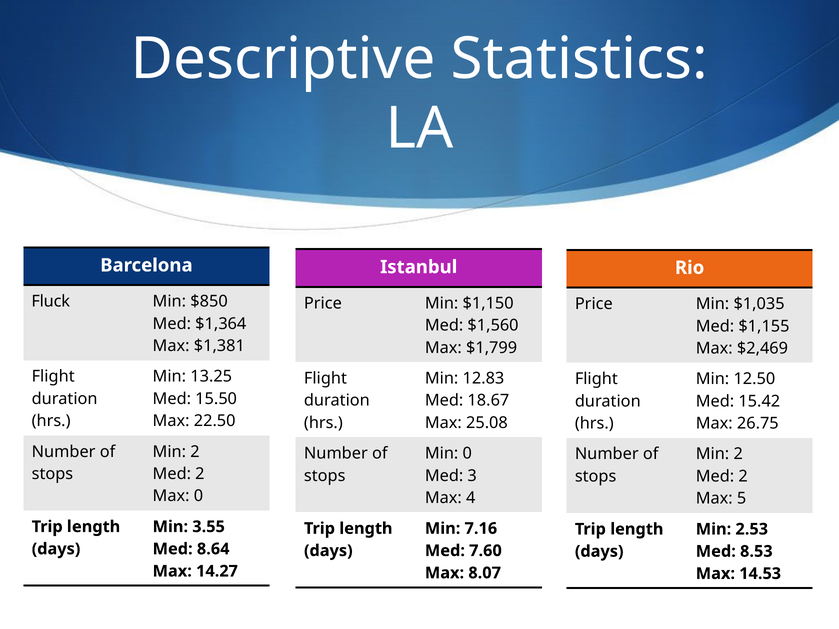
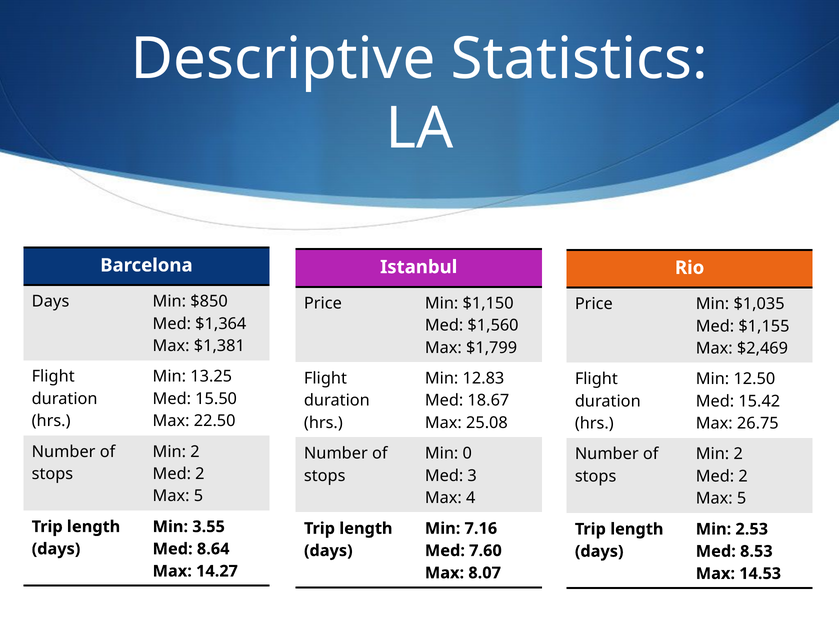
Fluck: Fluck -> Days (51, 302)
0: 0 -> 5 (198, 496)
